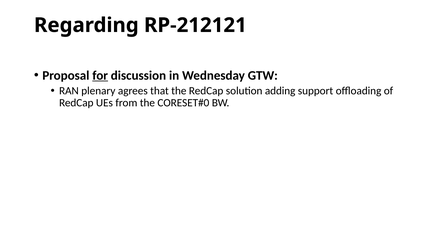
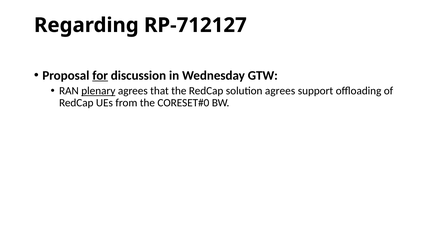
RP-212121: RP-212121 -> RP-712127 (195, 25)
plenary underline: none -> present (98, 91)
solution adding: adding -> agrees (280, 91)
